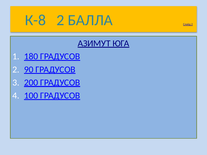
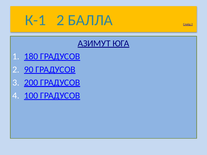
К-8: К-8 -> К-1 (35, 20)
